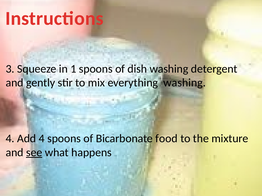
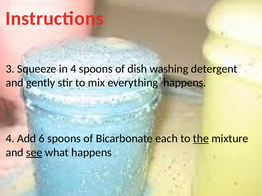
in 1: 1 -> 4 (73, 69)
everything washing: washing -> happens (185, 83)
Add 4: 4 -> 6 (42, 139)
food: food -> each (167, 139)
the underline: none -> present (201, 139)
